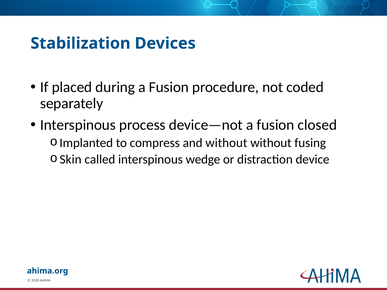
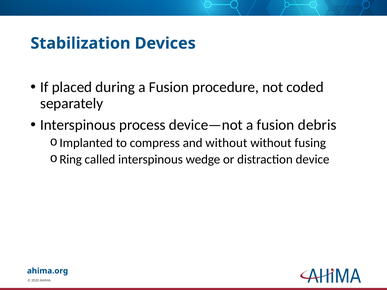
closed: closed -> debris (317, 125)
Skin: Skin -> Ring (71, 160)
